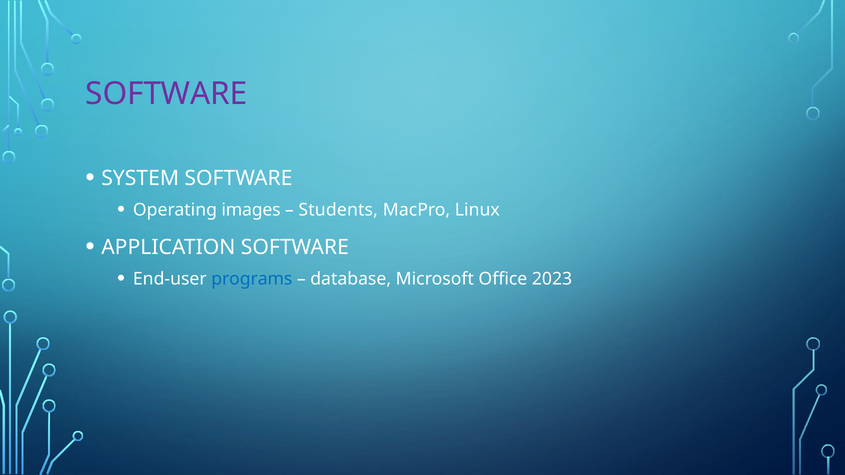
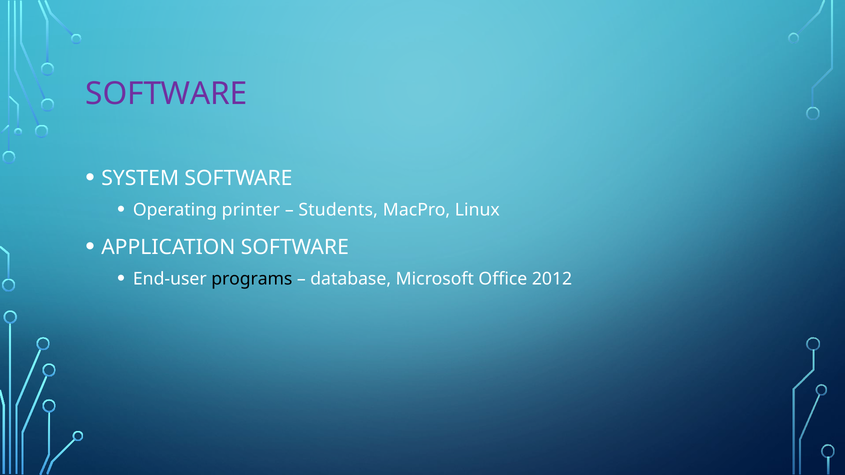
images: images -> printer (251, 210)
programs colour: blue -> black (252, 279)
2023: 2023 -> 2012 (552, 279)
